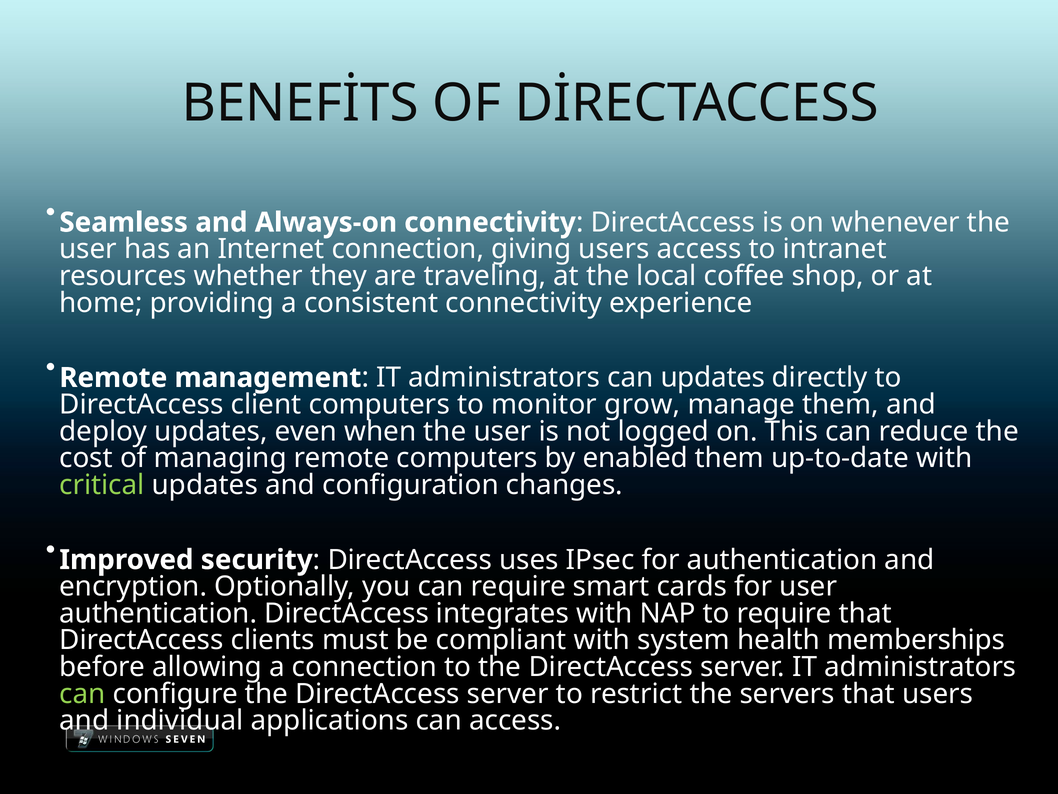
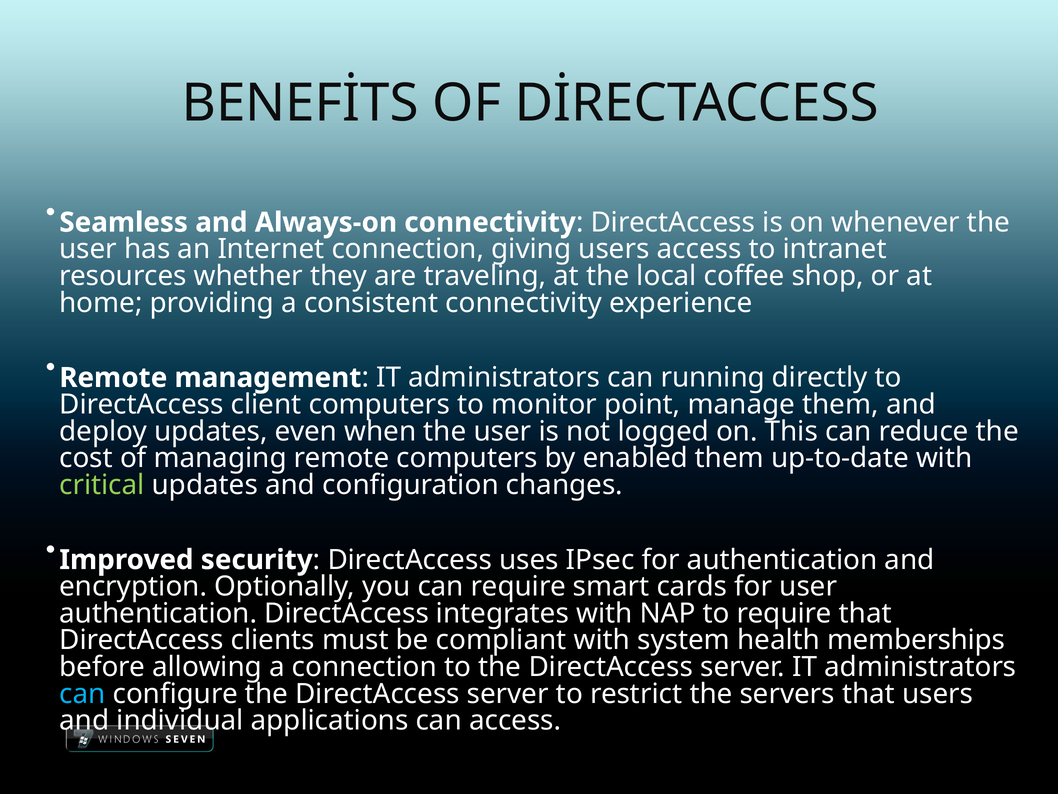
can updates: updates -> running (713, 378)
grow: grow -> point (642, 404)
can colour: light green -> light blue (82, 693)
